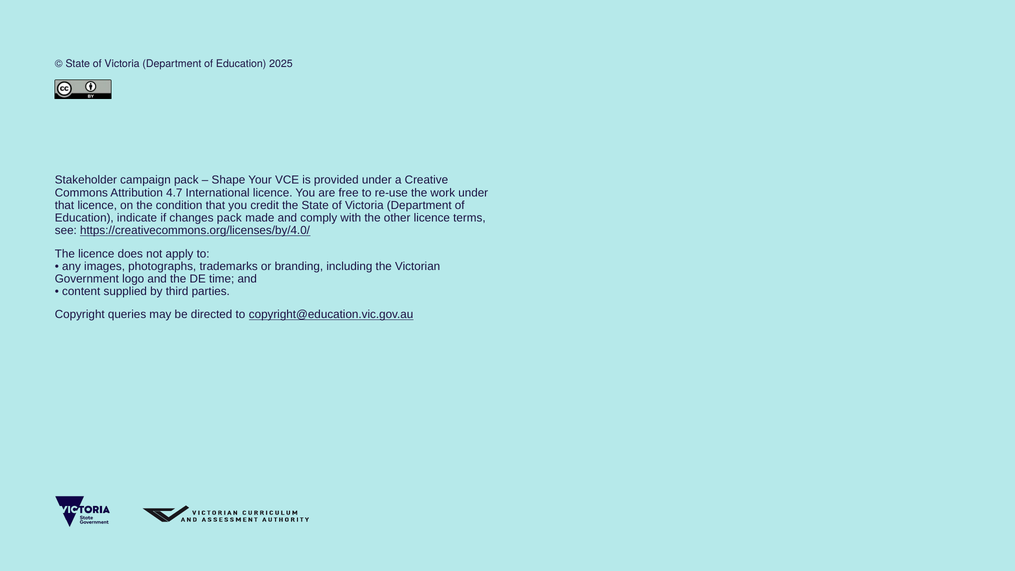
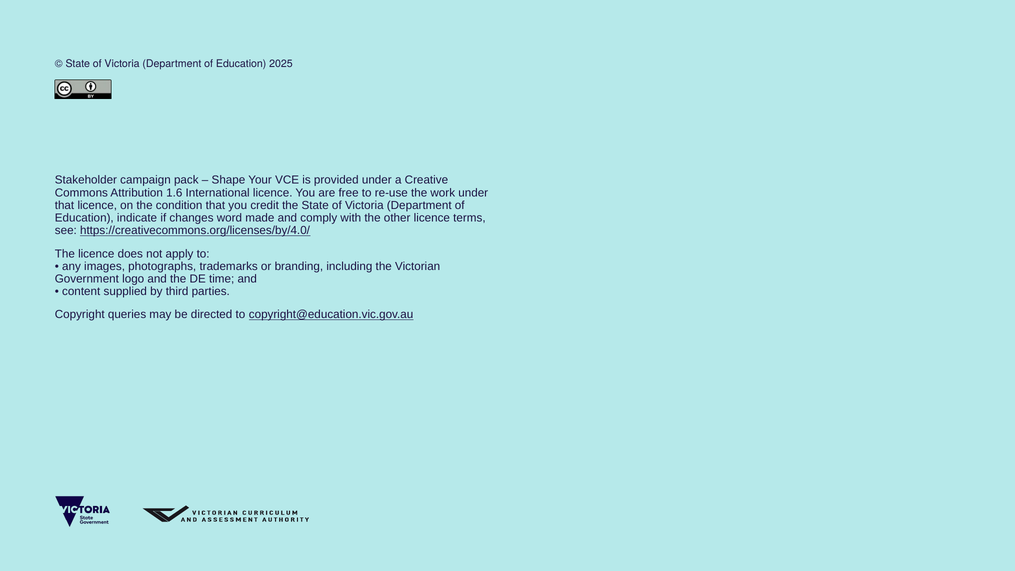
4.7: 4.7 -> 1.6 (174, 193)
changes pack: pack -> word (229, 218)
